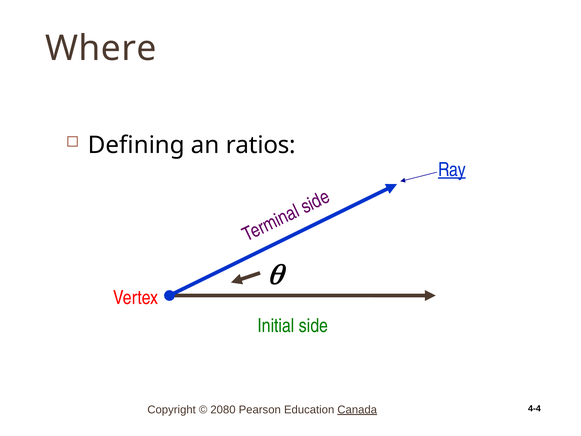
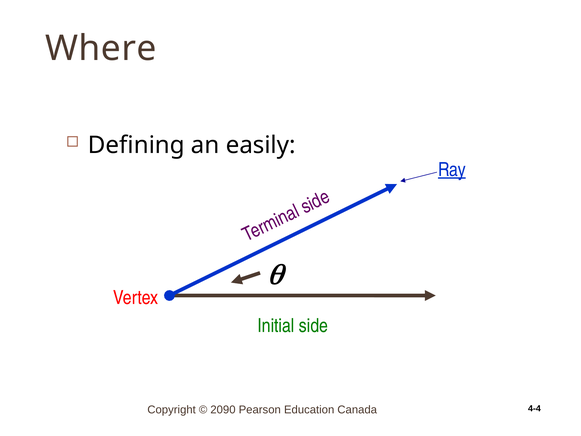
ratios: ratios -> easily (261, 145)
2080: 2080 -> 2090 (223, 409)
Canada underline: present -> none (357, 409)
